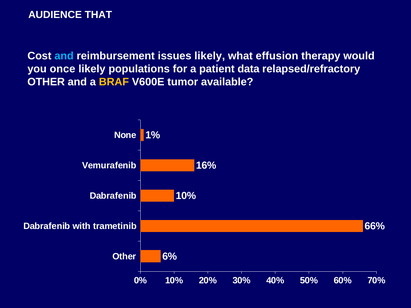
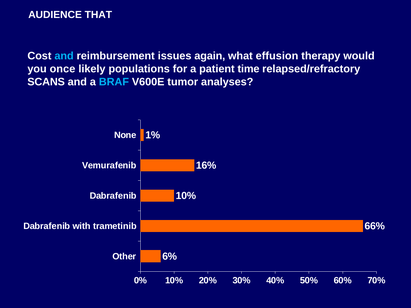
issues likely: likely -> again (210, 56)
data: data -> time (249, 69)
OTHER: OTHER -> SCANS (46, 82)
BRAF colour: yellow -> light blue (114, 82)
available: available -> analyses (227, 82)
